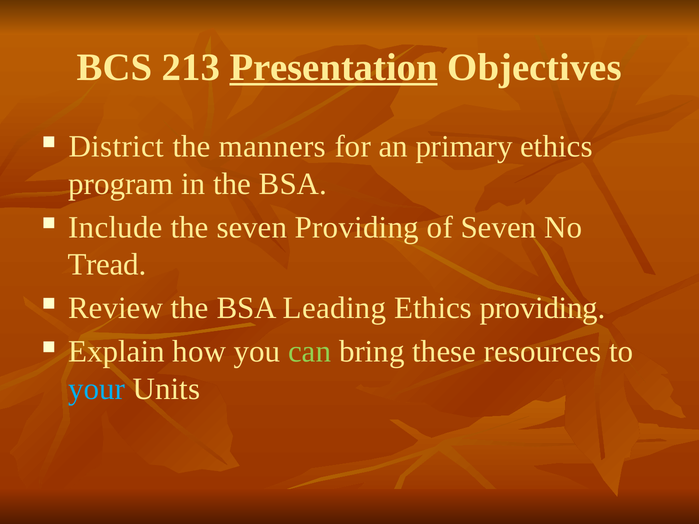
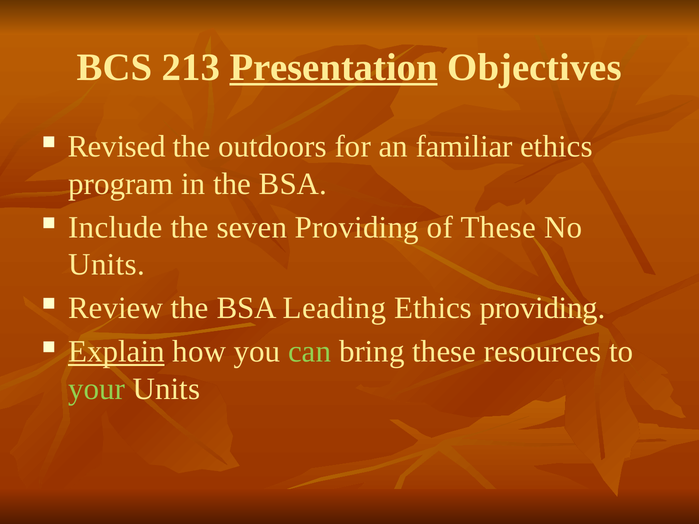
District: District -> Revised (117, 147)
manners: manners -> outdoors (273, 147)
primary: primary -> familiar (464, 147)
of Seven: Seven -> These (498, 227)
Tread: Tread -> Units (107, 265)
Explain underline: none -> present (116, 352)
your colour: light blue -> light green (97, 389)
